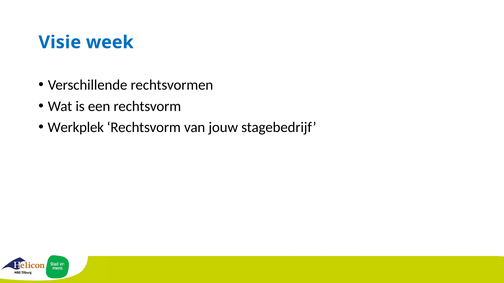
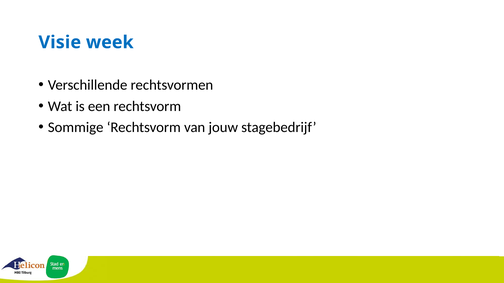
Werkplek: Werkplek -> Sommige (76, 127)
